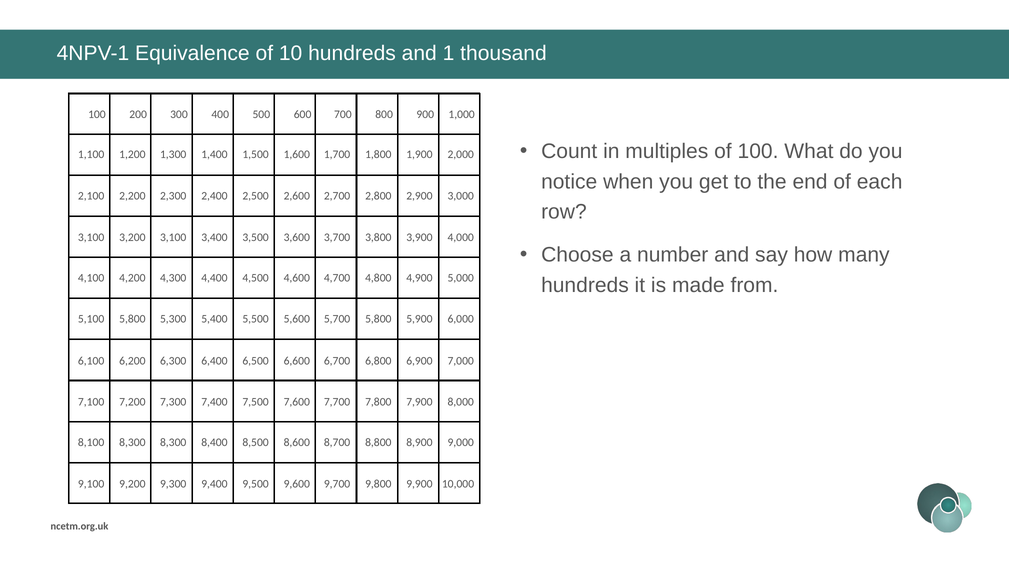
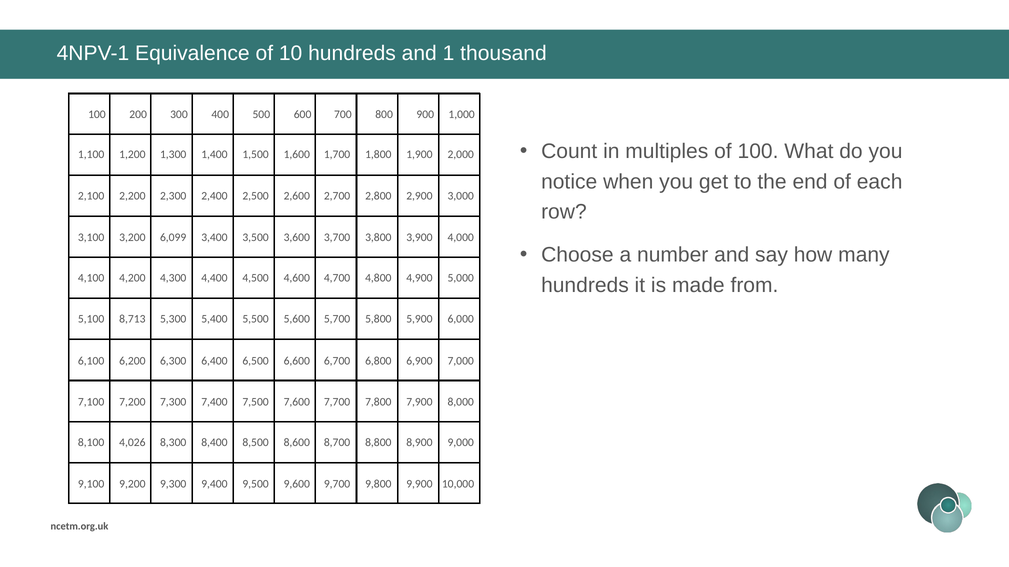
3,100: 3,100 -> 6,099 (173, 237)
5,800: 5,800 -> 8,713 (132, 319)
8,300: 8,300 -> 4,026 (132, 443)
